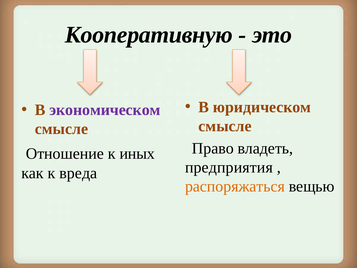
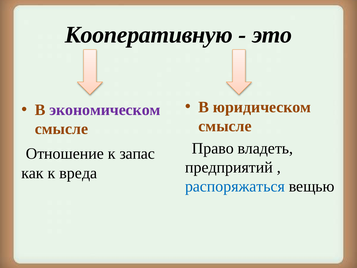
иных: иных -> запас (137, 153)
предприятия: предприятия -> предприятий (229, 167)
распоряжаться colour: orange -> blue (235, 186)
